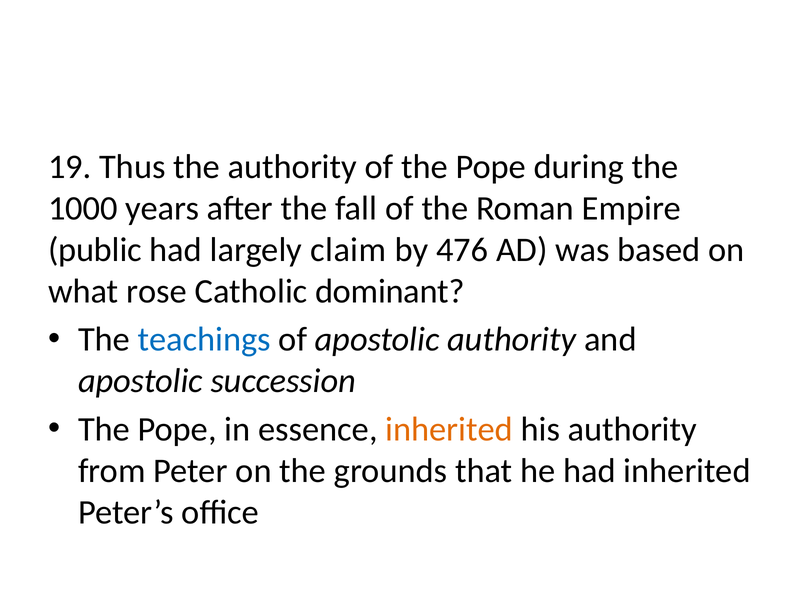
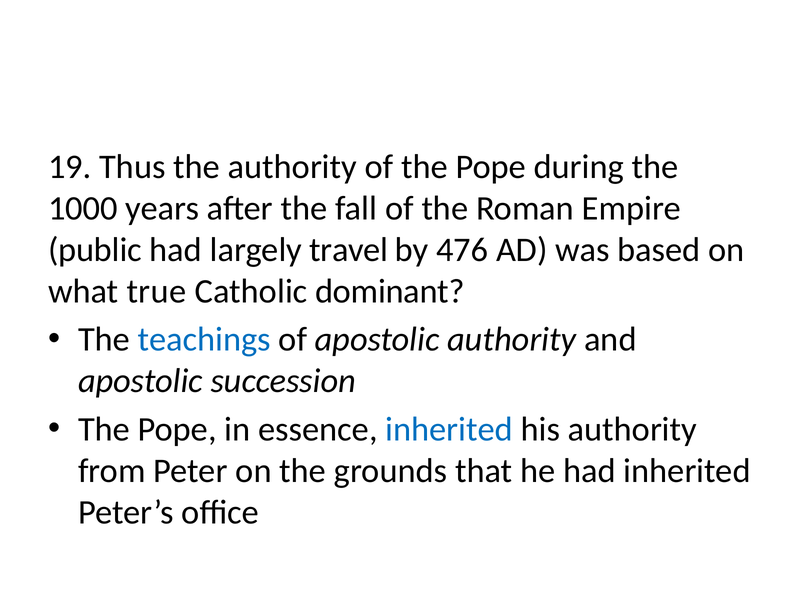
claim: claim -> travel (349, 250)
rose: rose -> true (156, 291)
inherited colour: orange -> blue (449, 429)
